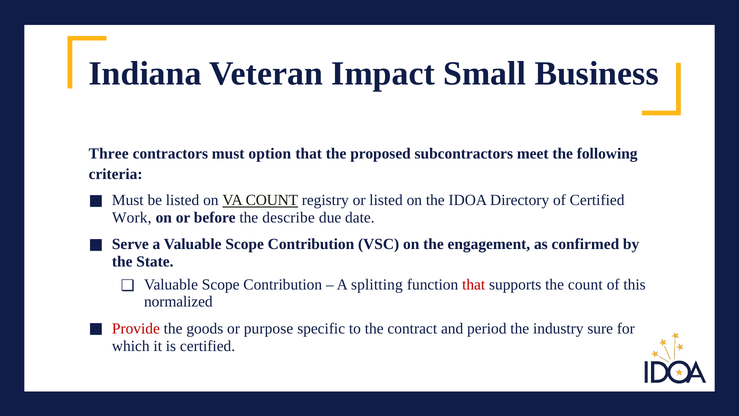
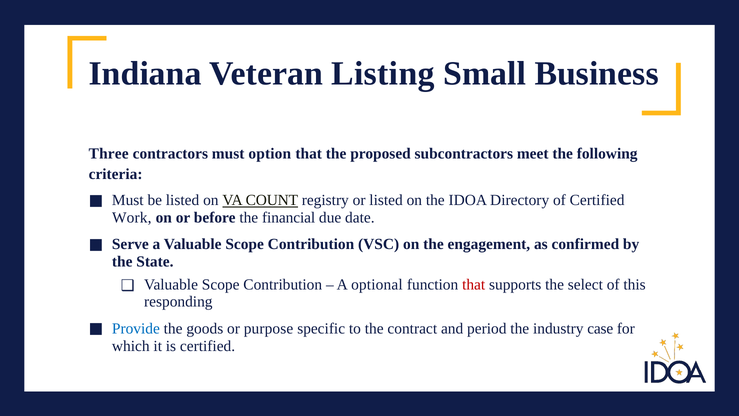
Impact: Impact -> Listing (383, 73)
describe: describe -> financial (289, 217)
splitting: splitting -> optional (377, 284)
the count: count -> select (585, 284)
normalized: normalized -> responding (178, 302)
Provide colour: red -> blue (136, 328)
sure: sure -> case (600, 328)
